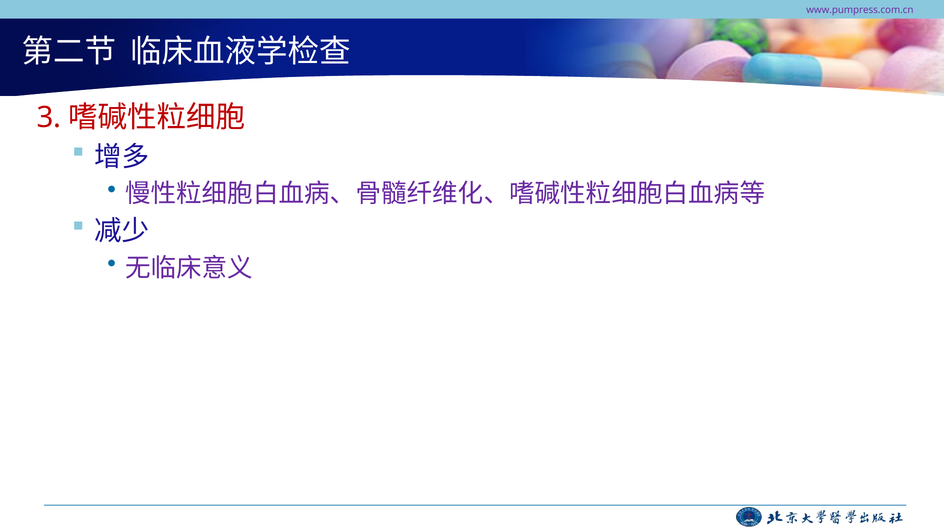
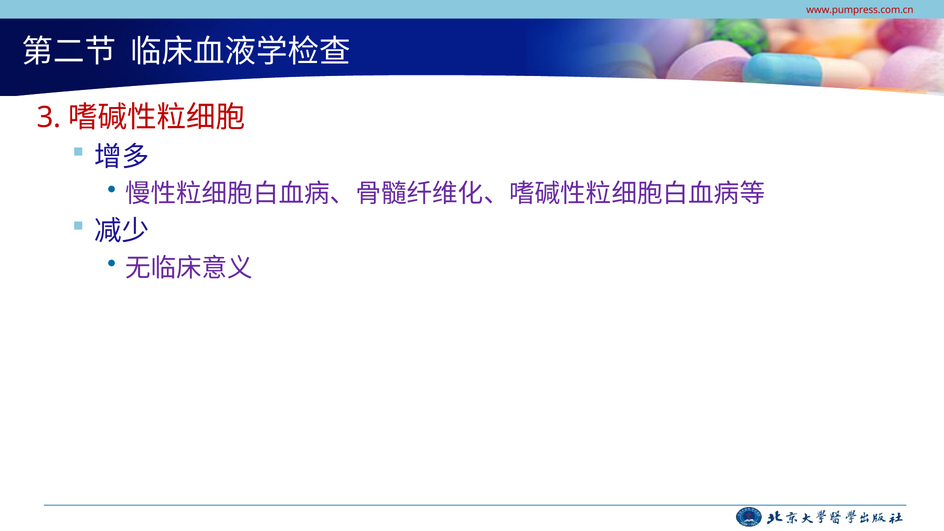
www.pumpress.com.cn colour: purple -> red (860, 10)
